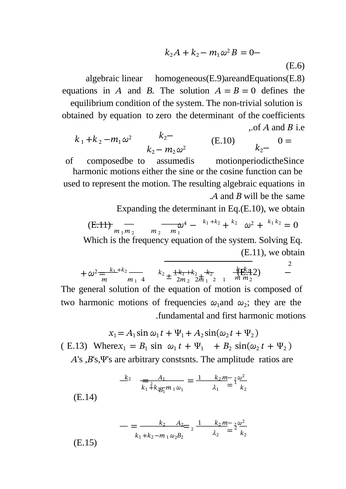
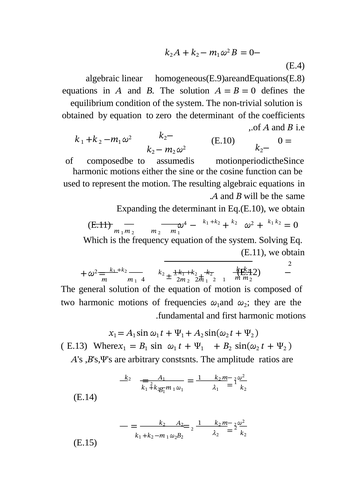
E.6: E.6 -> E.4 (295, 66)
